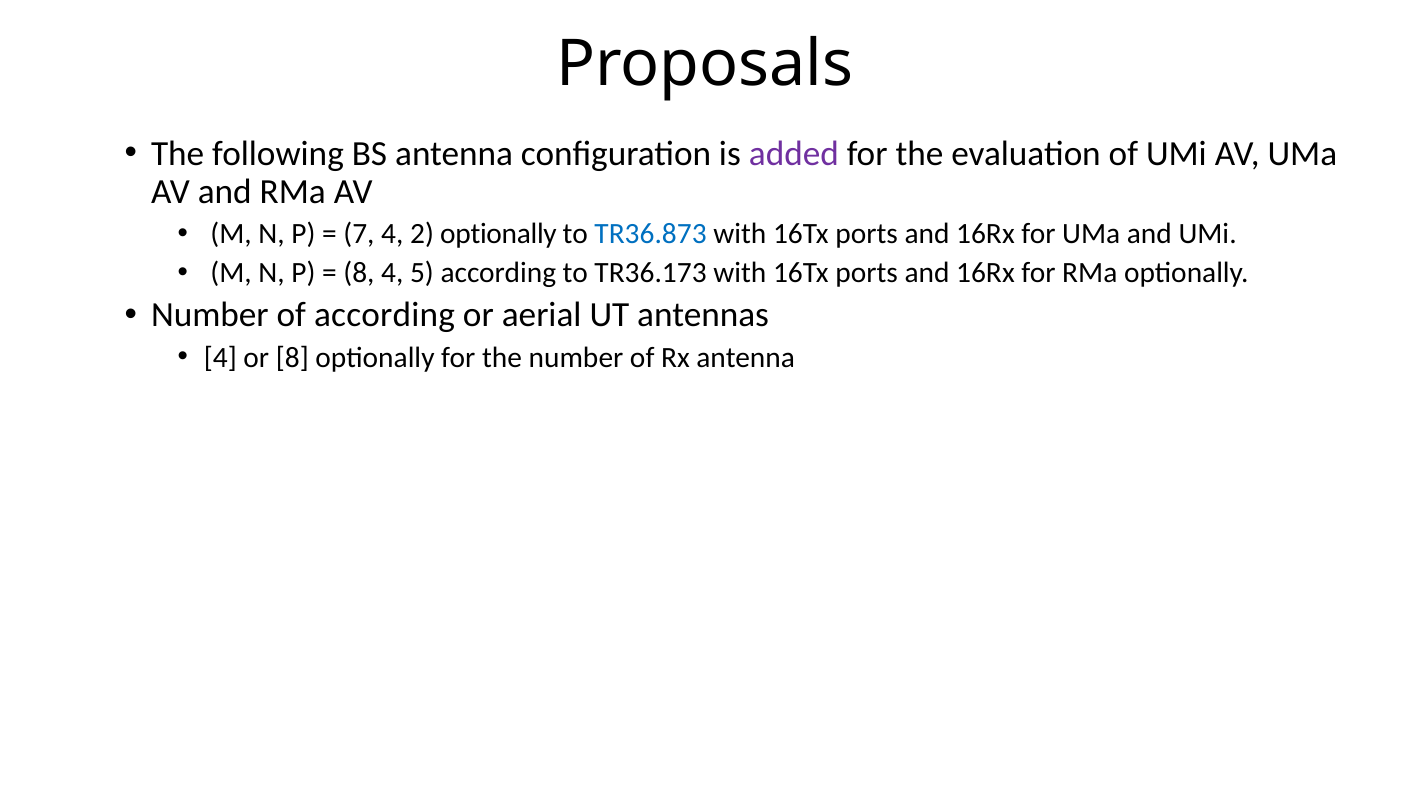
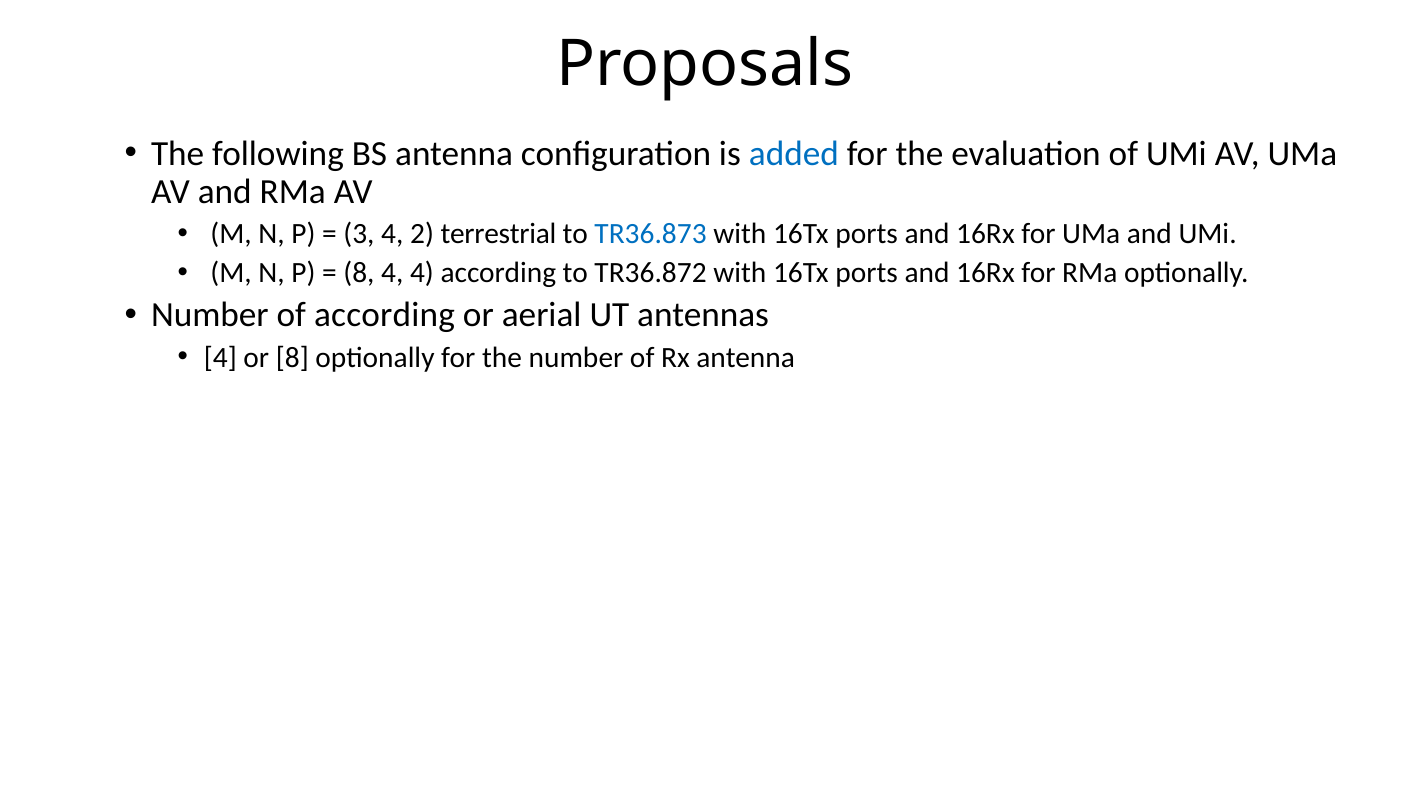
added colour: purple -> blue (794, 154)
7: 7 -> 3 (359, 234)
2 optionally: optionally -> terrestrial (498, 234)
4 5: 5 -> 4 (422, 273)
TR36.173: TR36.173 -> TR36.872 (651, 273)
